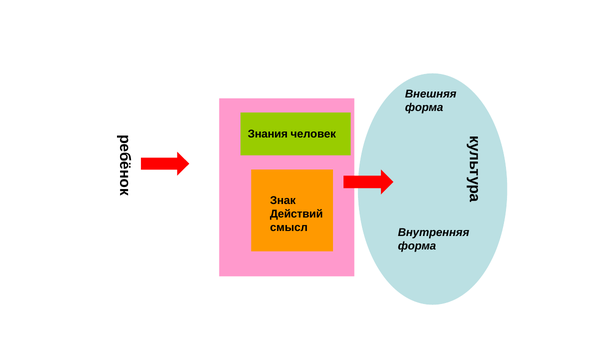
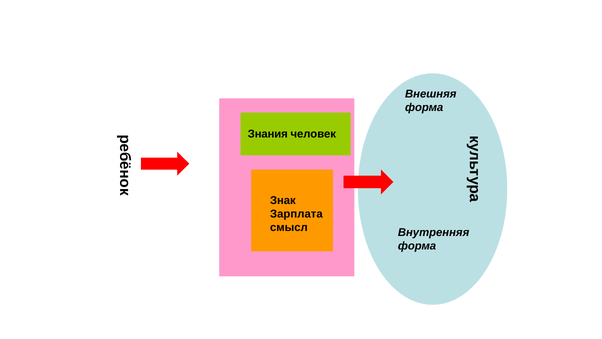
Действий: Действий -> Зарплата (296, 214)
